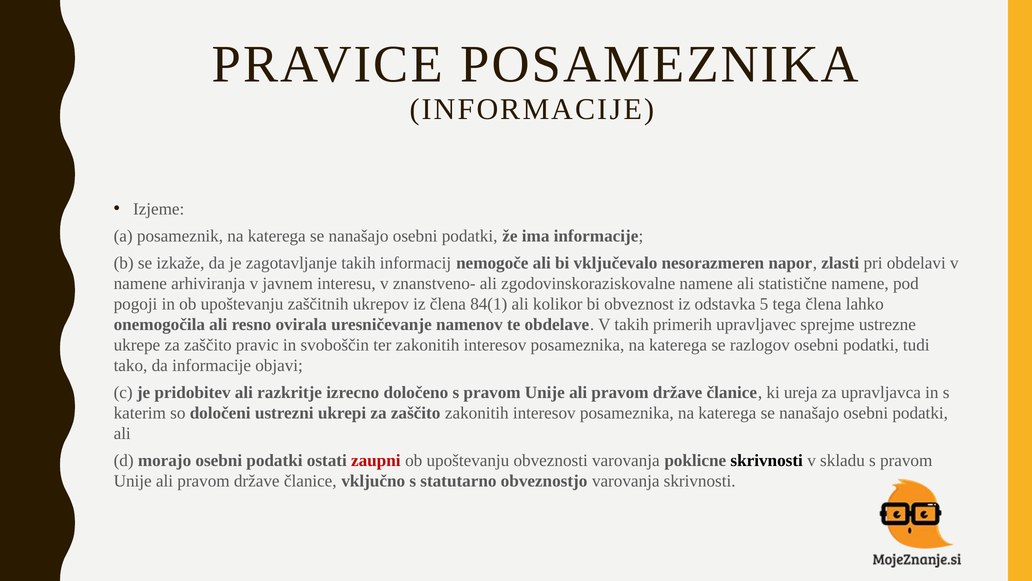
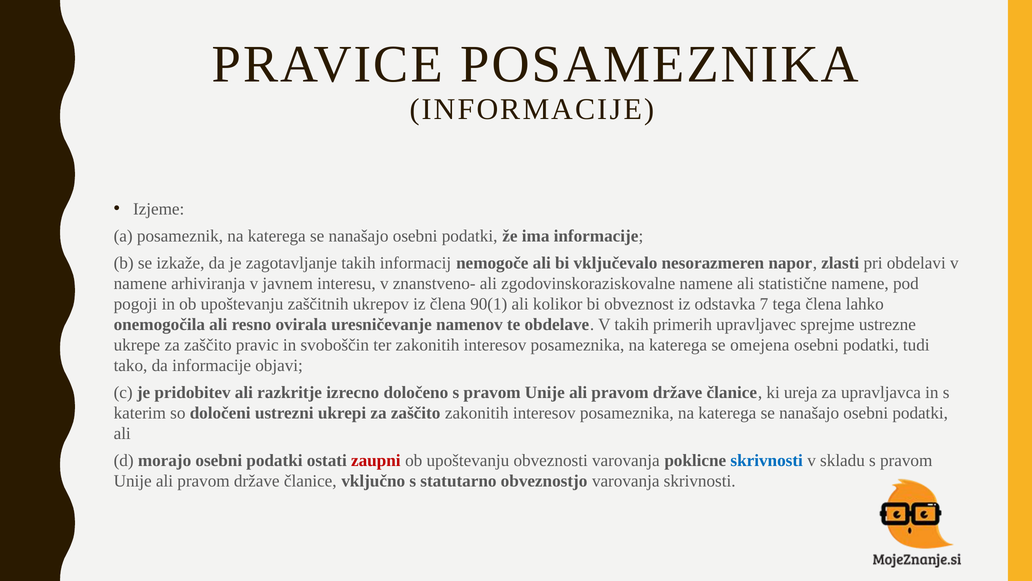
84(1: 84(1 -> 90(1 (489, 304)
5: 5 -> 7 (764, 304)
razlogov: razlogov -> omejena (760, 345)
skrivnosti colour: black -> blue (767, 460)
